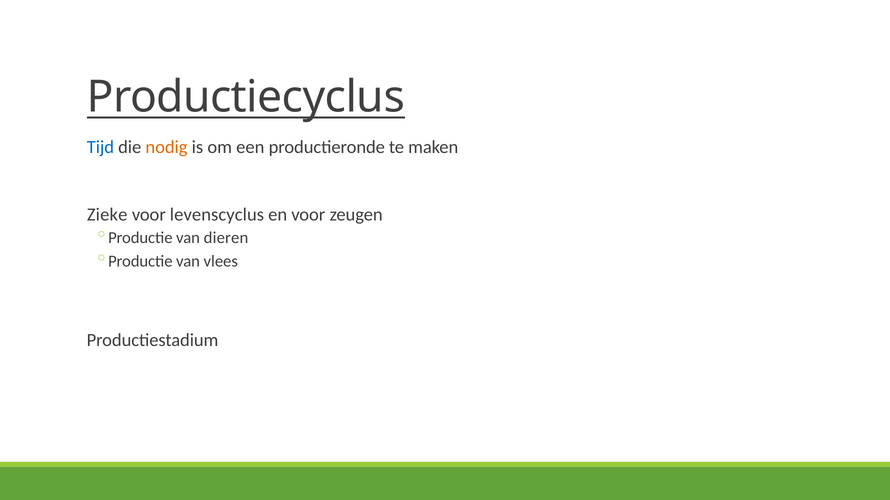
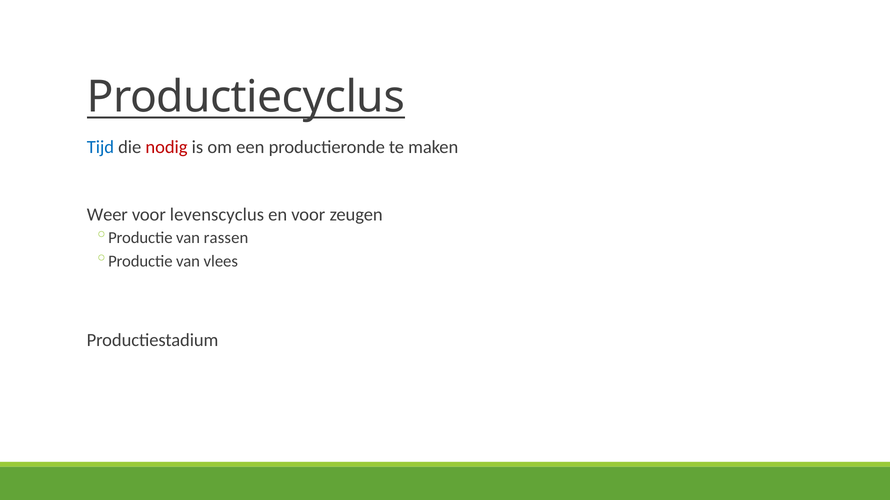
nodig colour: orange -> red (167, 147)
Zieke: Zieke -> Weer (107, 215)
dieren: dieren -> rassen (226, 238)
